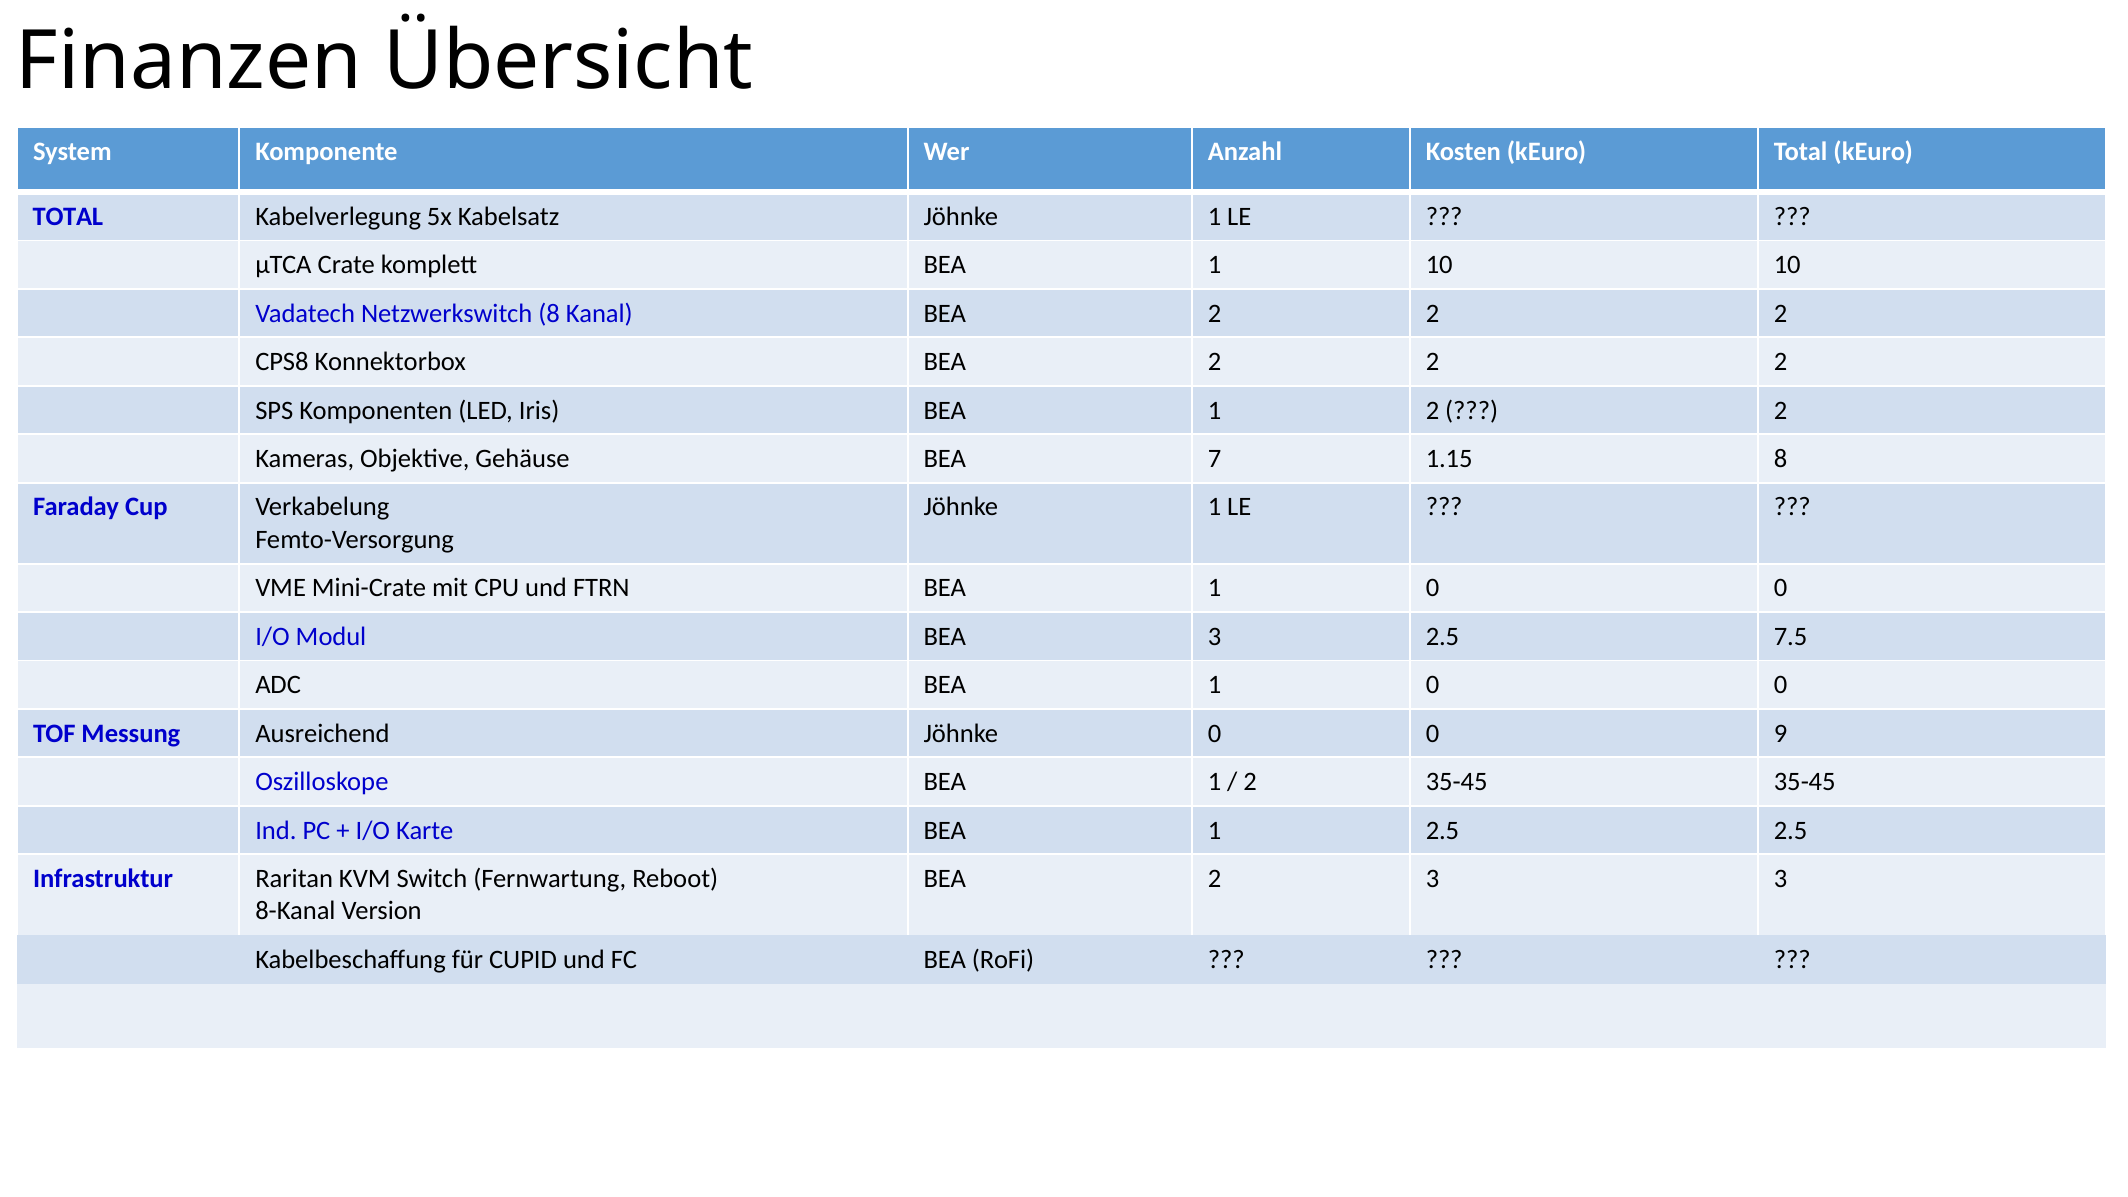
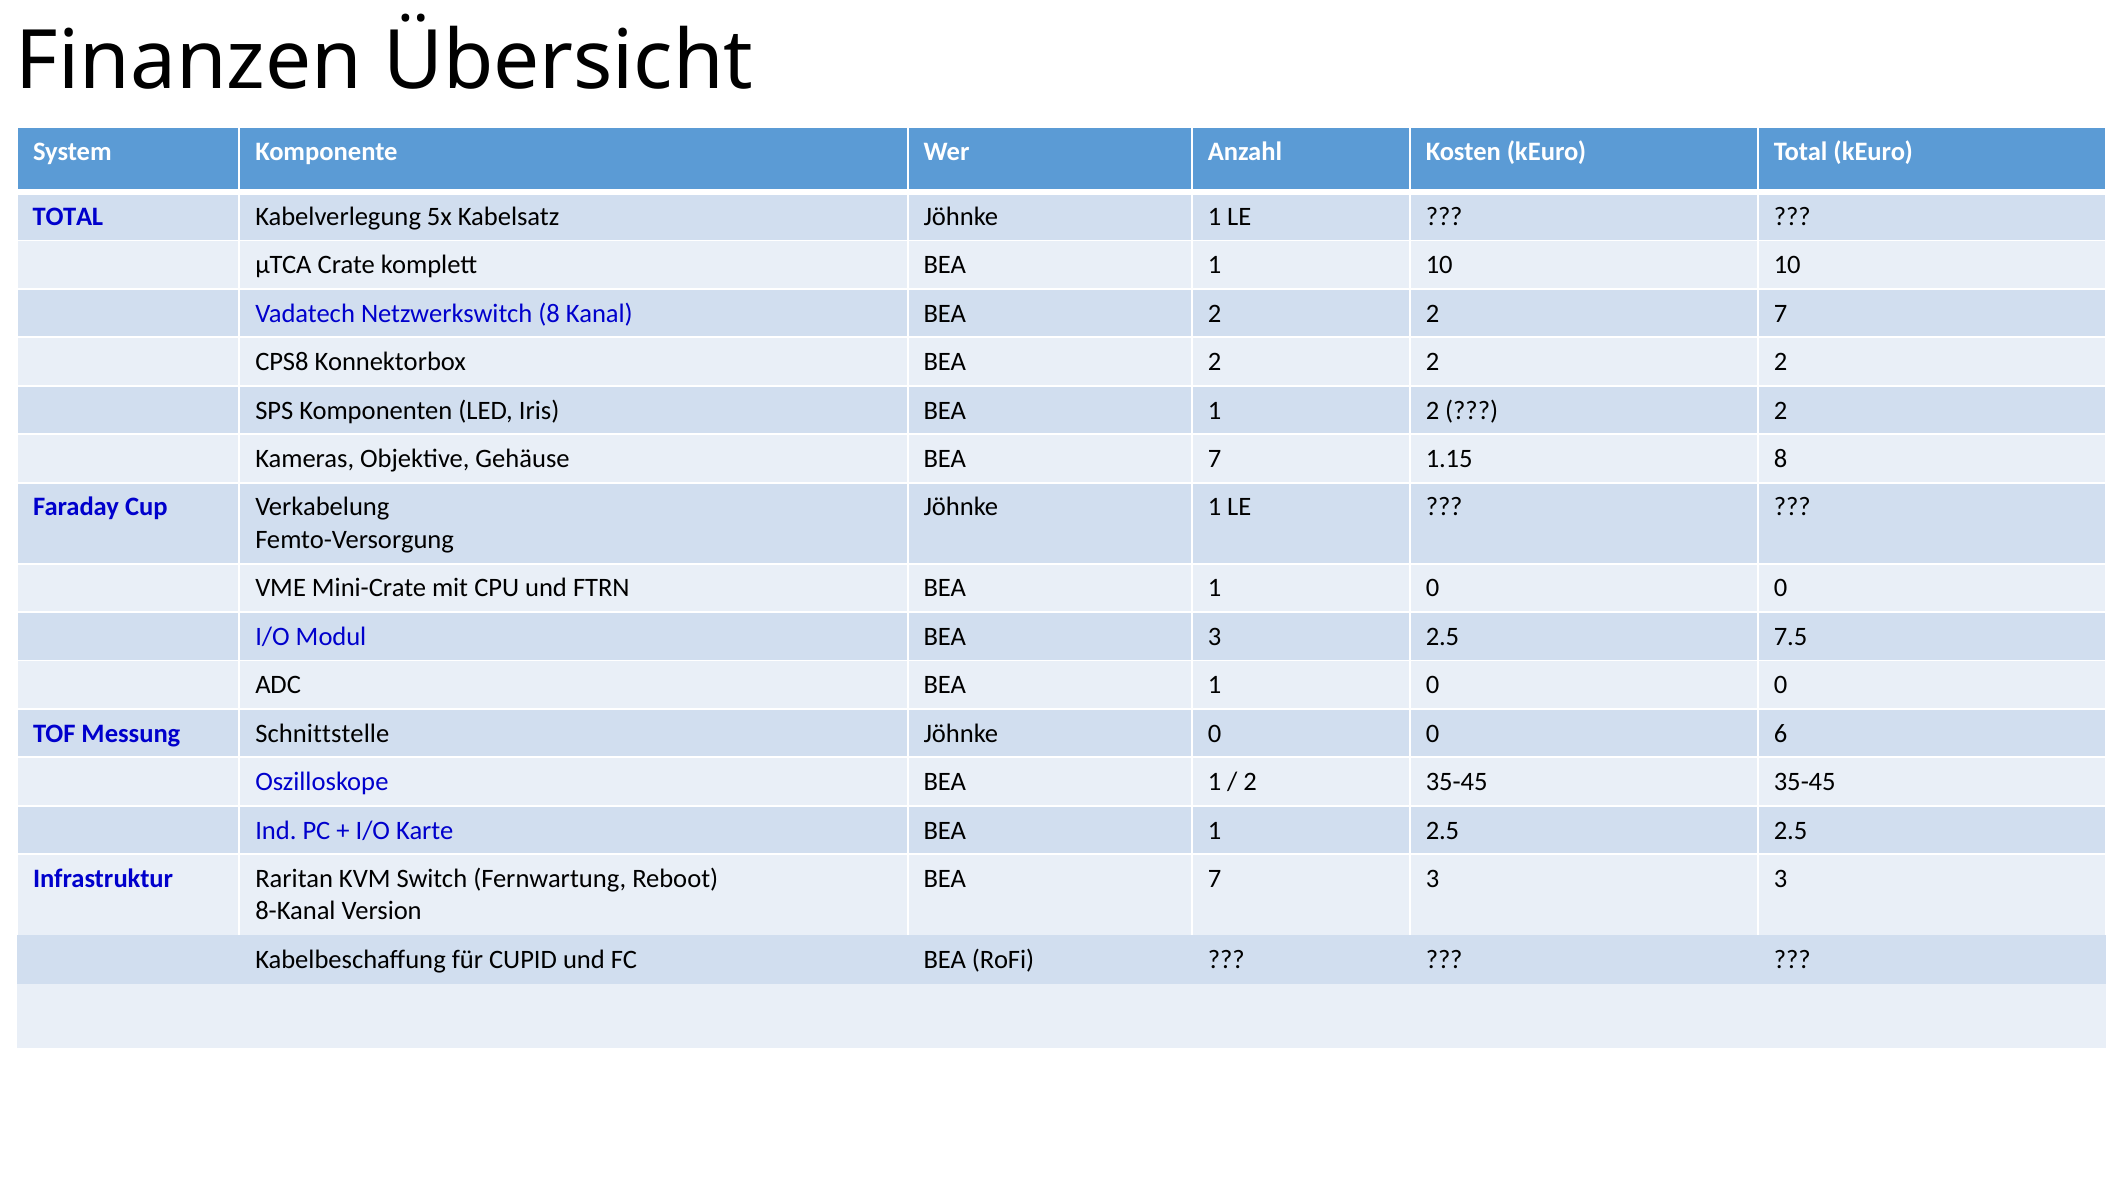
2: 2 -> 7 (1781, 313)
Ausreichend: Ausreichend -> Schnittstelle (322, 733)
9: 9 -> 6 (1781, 733)
2: 2 -> 7 (1215, 879)
